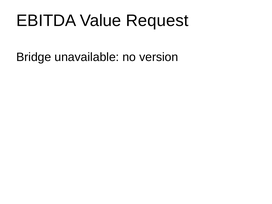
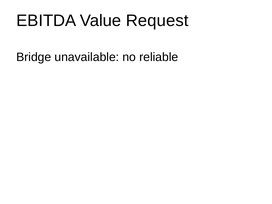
version: version -> reliable (159, 57)
